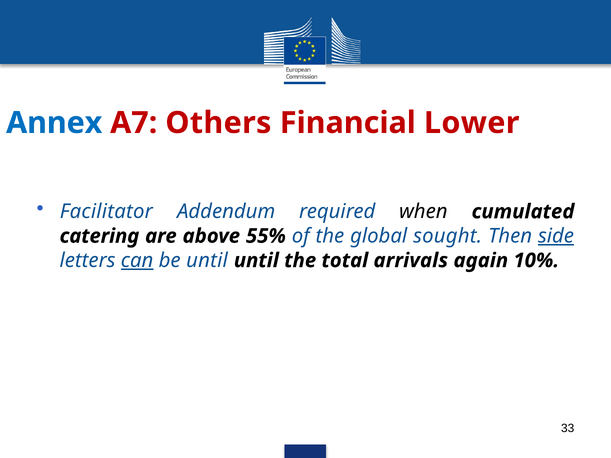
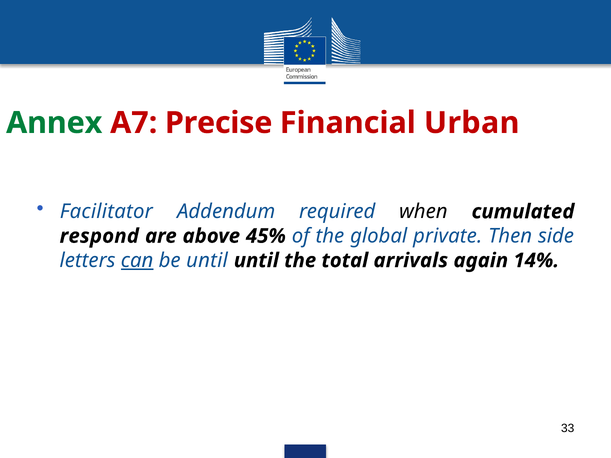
Annex colour: blue -> green (54, 123)
Others: Others -> Precise (219, 123)
Lower: Lower -> Urban (472, 123)
catering: catering -> respond (99, 236)
55%: 55% -> 45% (266, 236)
sought: sought -> private (448, 236)
side underline: present -> none (556, 236)
10%: 10% -> 14% (536, 261)
